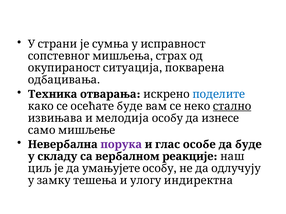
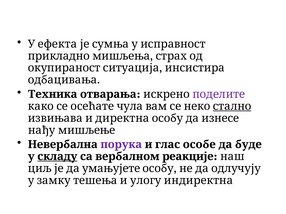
страни: страни -> ефекта (57, 44)
сопстевног: сопстевног -> прикладно (59, 56)
покварена: покварена -> инсистира (195, 68)
поделите colour: blue -> purple (219, 94)
осећате буде: буде -> чула (130, 106)
мелодија: мелодија -> директна (122, 118)
само: само -> нађу (42, 130)
складу underline: none -> present (57, 157)
